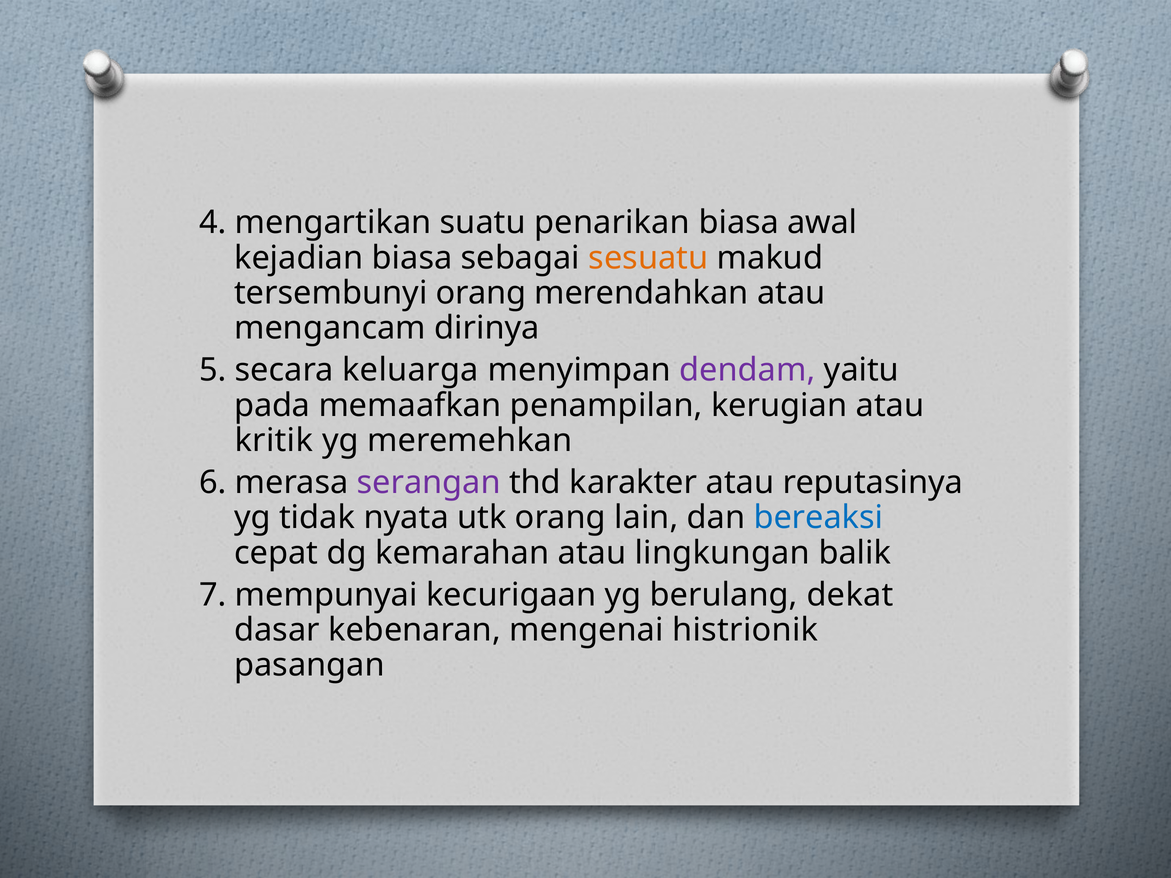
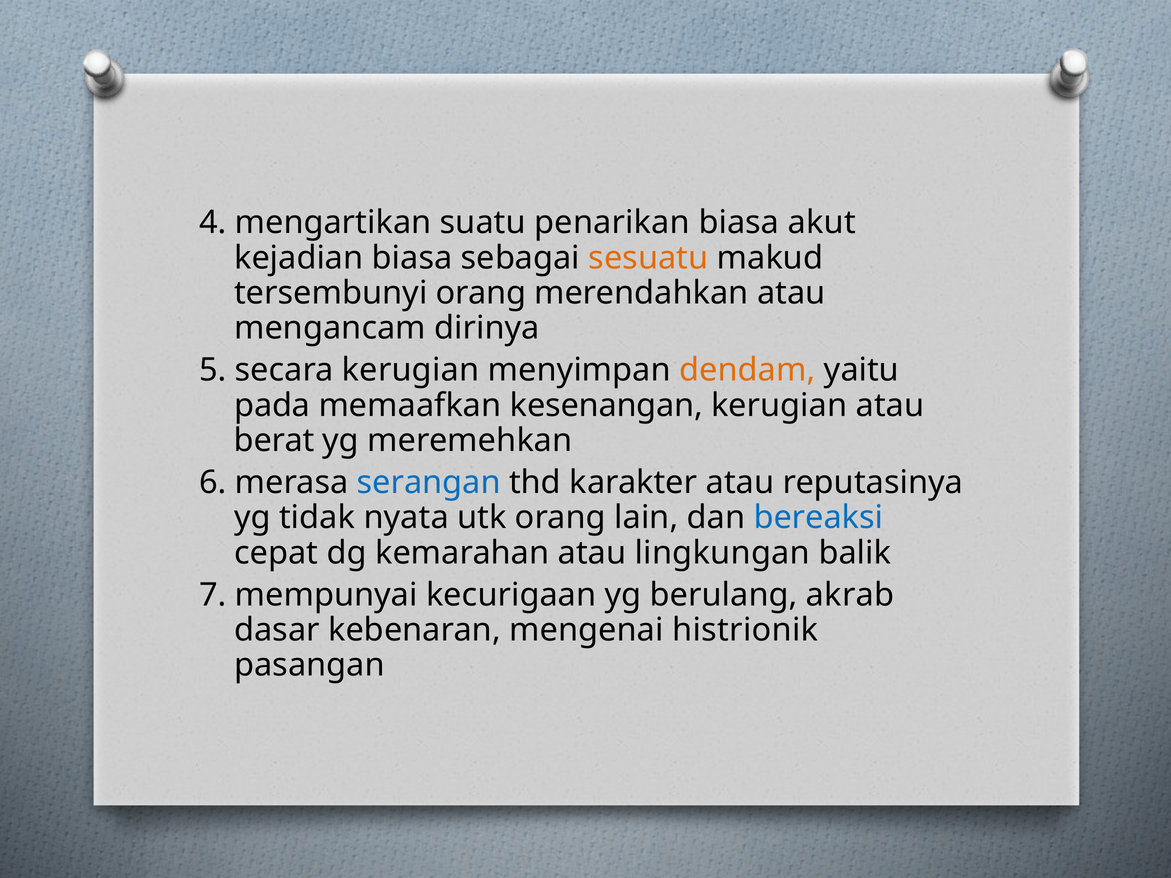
awal: awal -> akut (822, 223)
secara keluarga: keluarga -> kerugian (411, 370)
dendam colour: purple -> orange (747, 370)
penampilan: penampilan -> kesenangan (606, 405)
kritik: kritik -> berat (274, 441)
serangan colour: purple -> blue (429, 483)
dekat: dekat -> akrab (850, 595)
